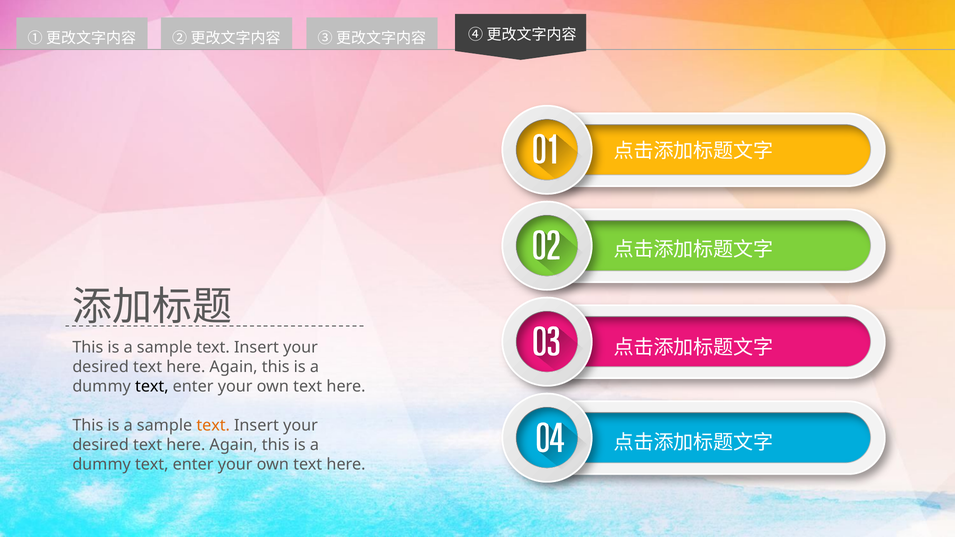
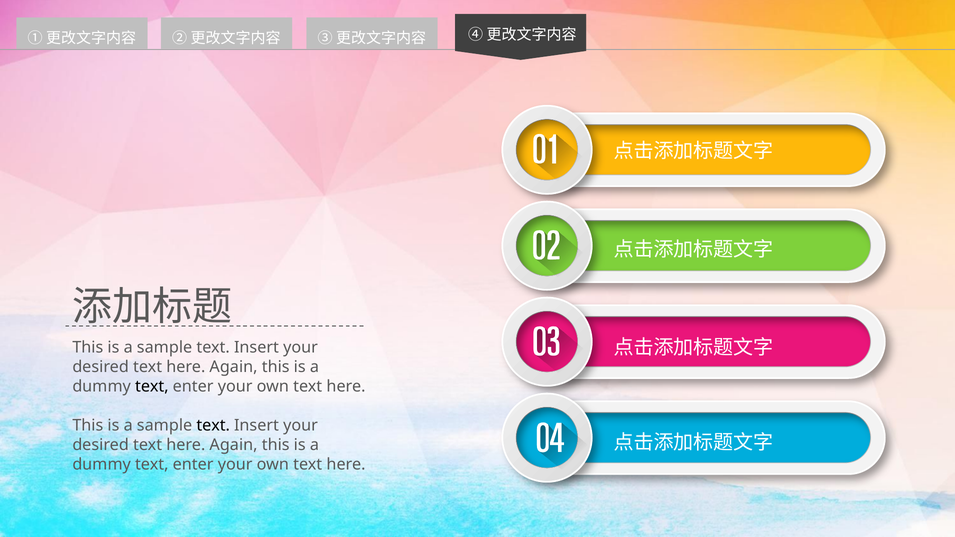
text colour: orange -> black (213, 426)
